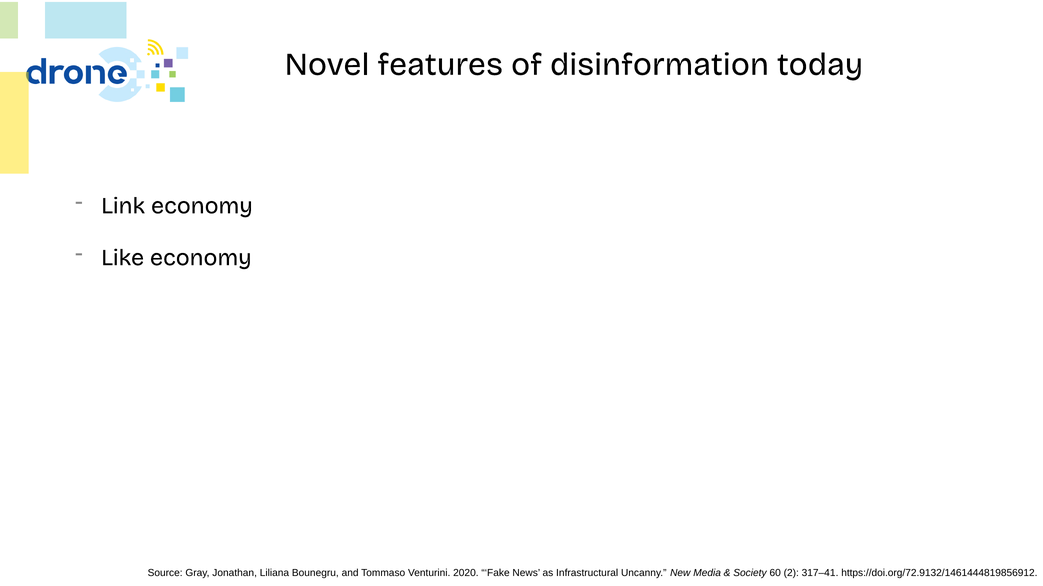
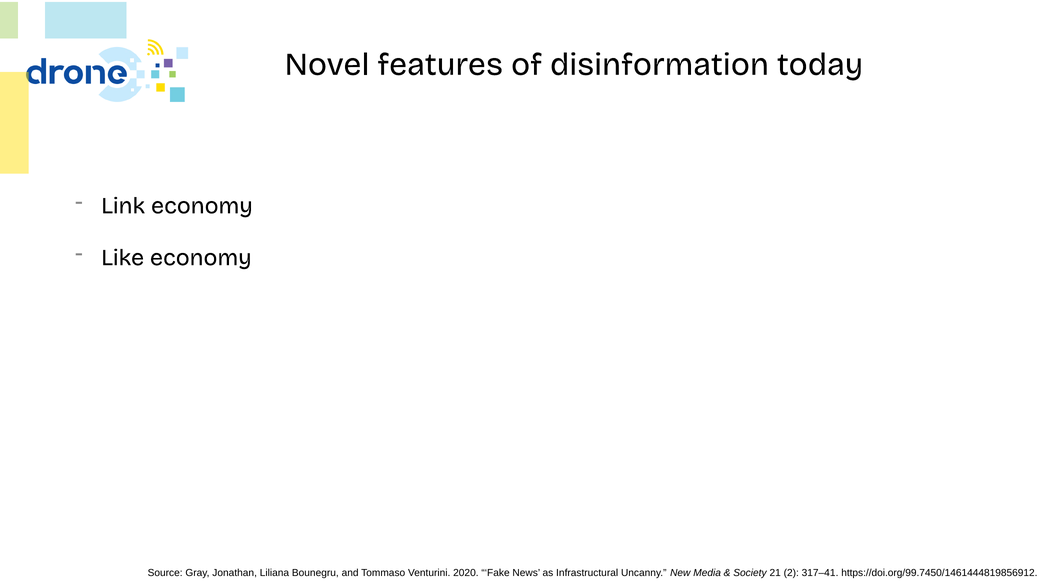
60: 60 -> 21 (775, 574)
https://doi.org/72.9132/1461444819856912: https://doi.org/72.9132/1461444819856912 -> https://doi.org/99.7450/1461444819856912 (939, 574)
